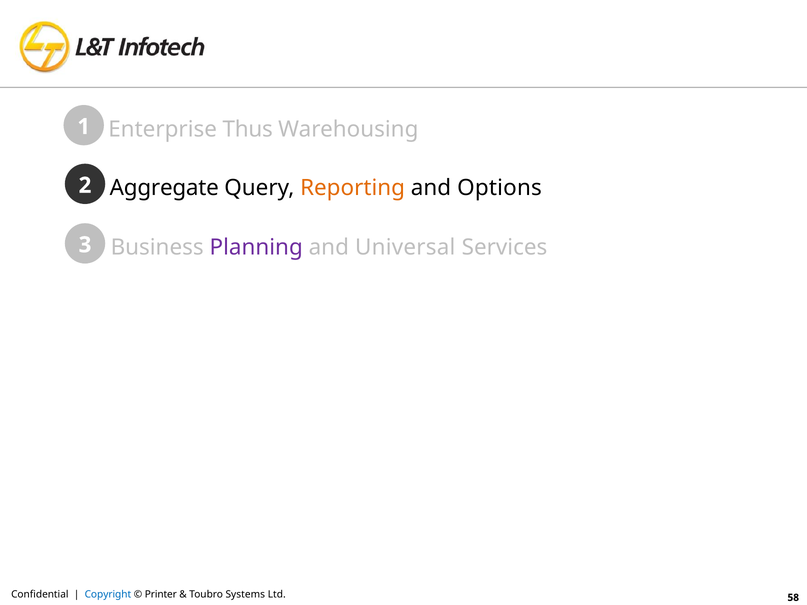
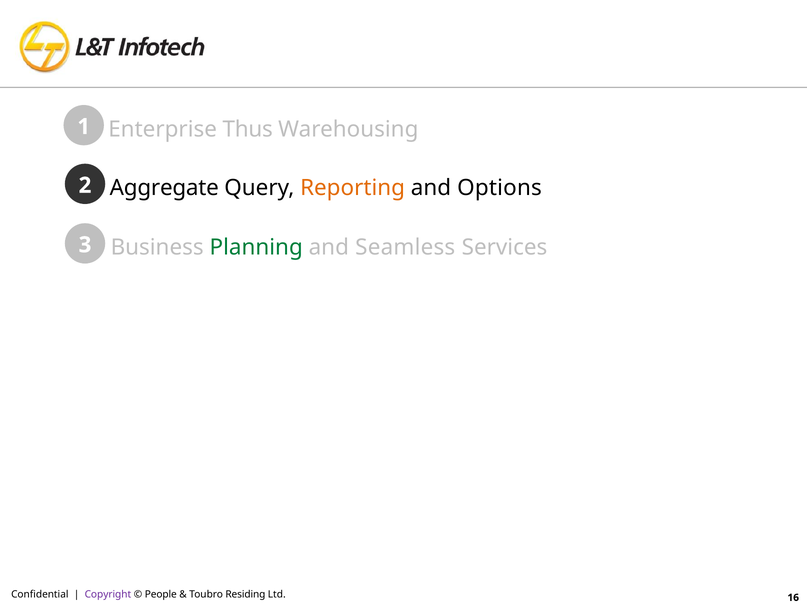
Planning colour: purple -> green (256, 248)
Universal: Universal -> Seamless (405, 248)
Copyright colour: blue -> purple (108, 595)
Printer: Printer -> People (161, 595)
Systems: Systems -> Residing (245, 595)
58: 58 -> 16 (793, 598)
